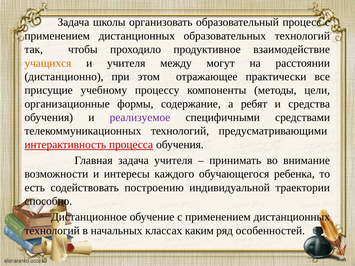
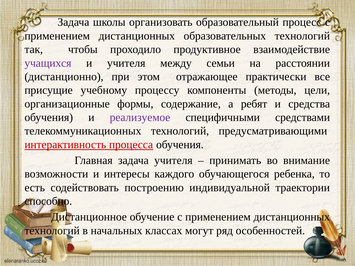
учащихся colour: orange -> purple (48, 63)
могут: могут -> семьи (221, 63)
каким: каким -> могут (199, 231)
